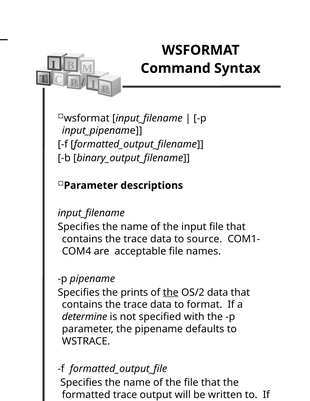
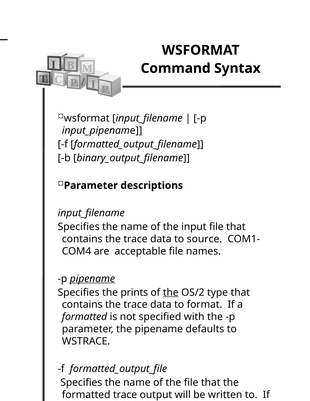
pipename underline: none -> present (92, 279)
OS/2 data: data -> type (218, 292)
determine: determine -> formatted (85, 317)
